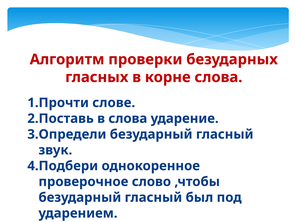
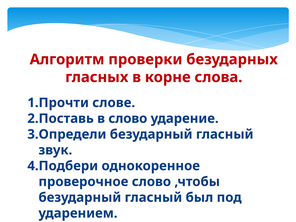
в слова: слова -> слово (128, 119)
